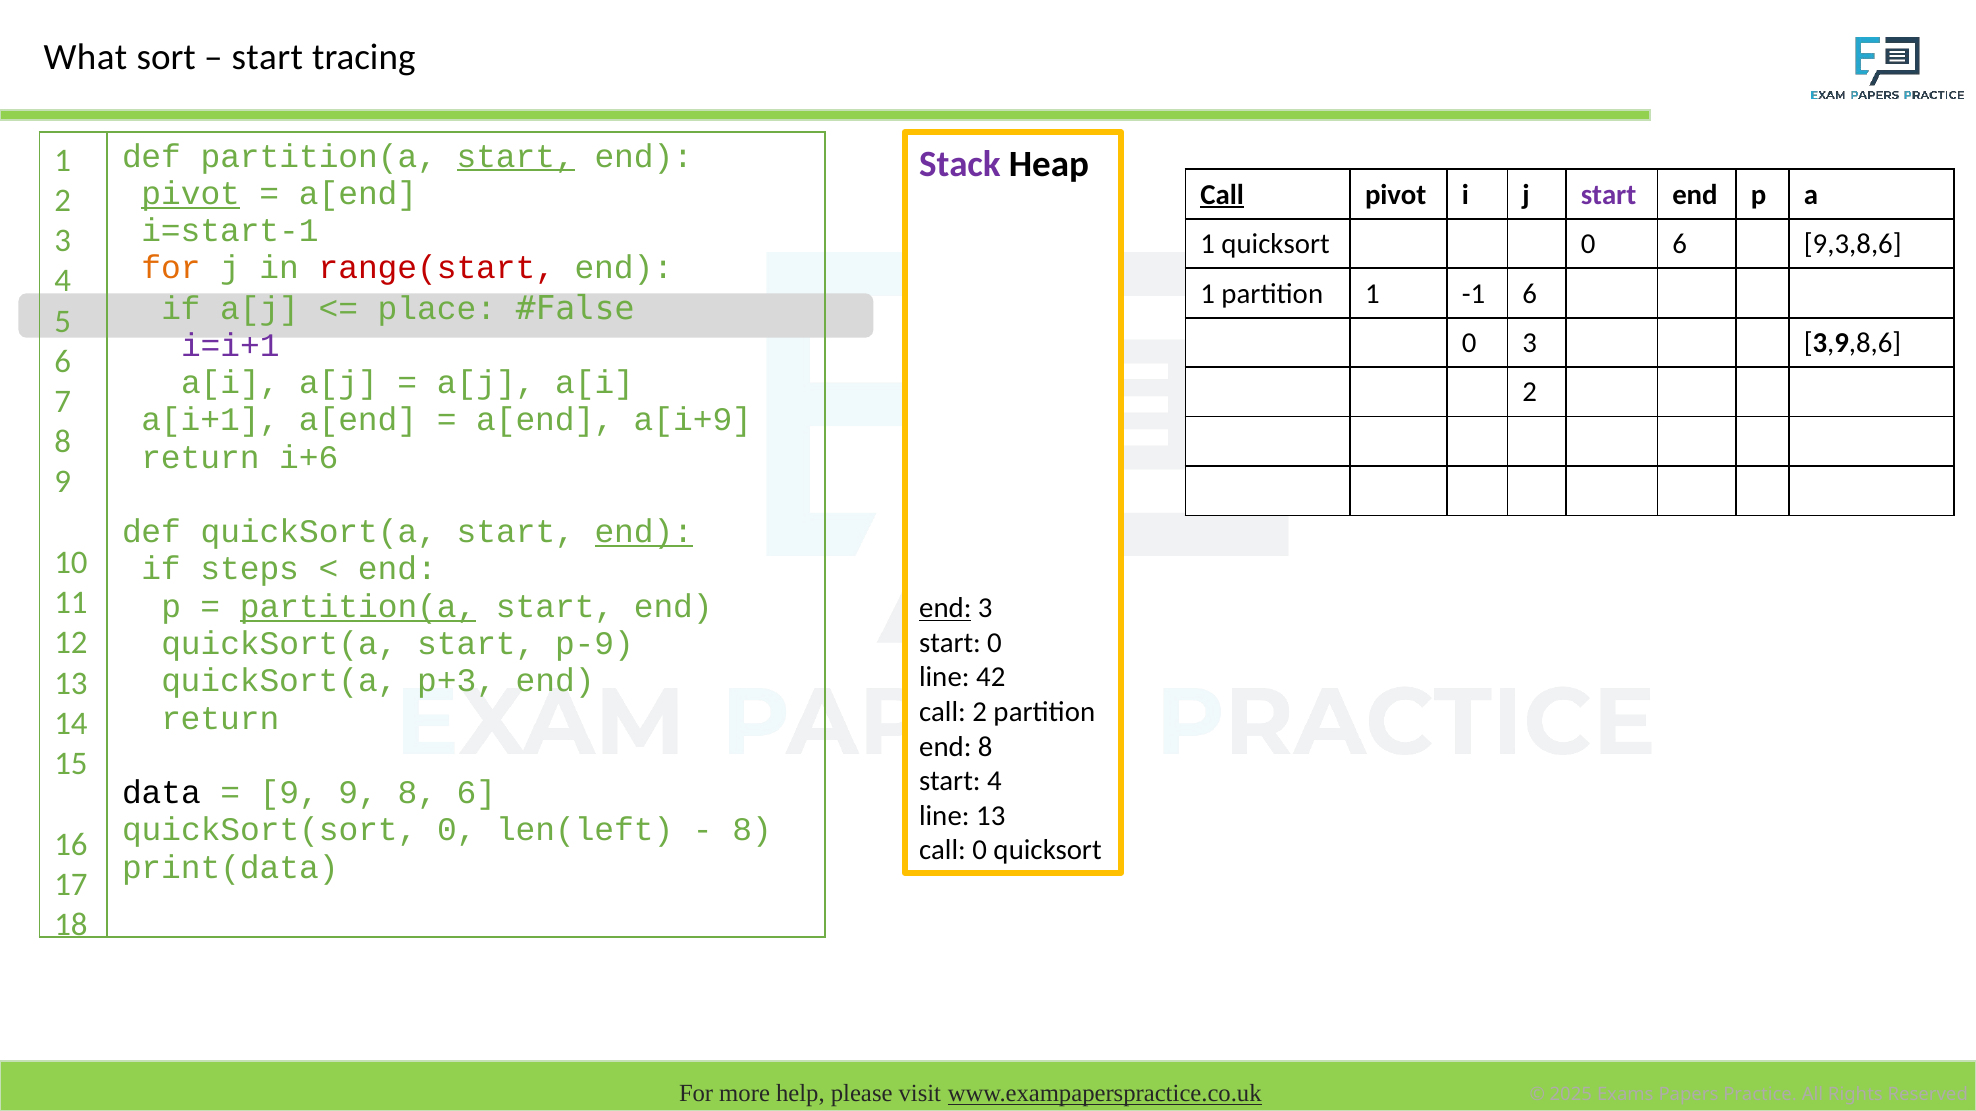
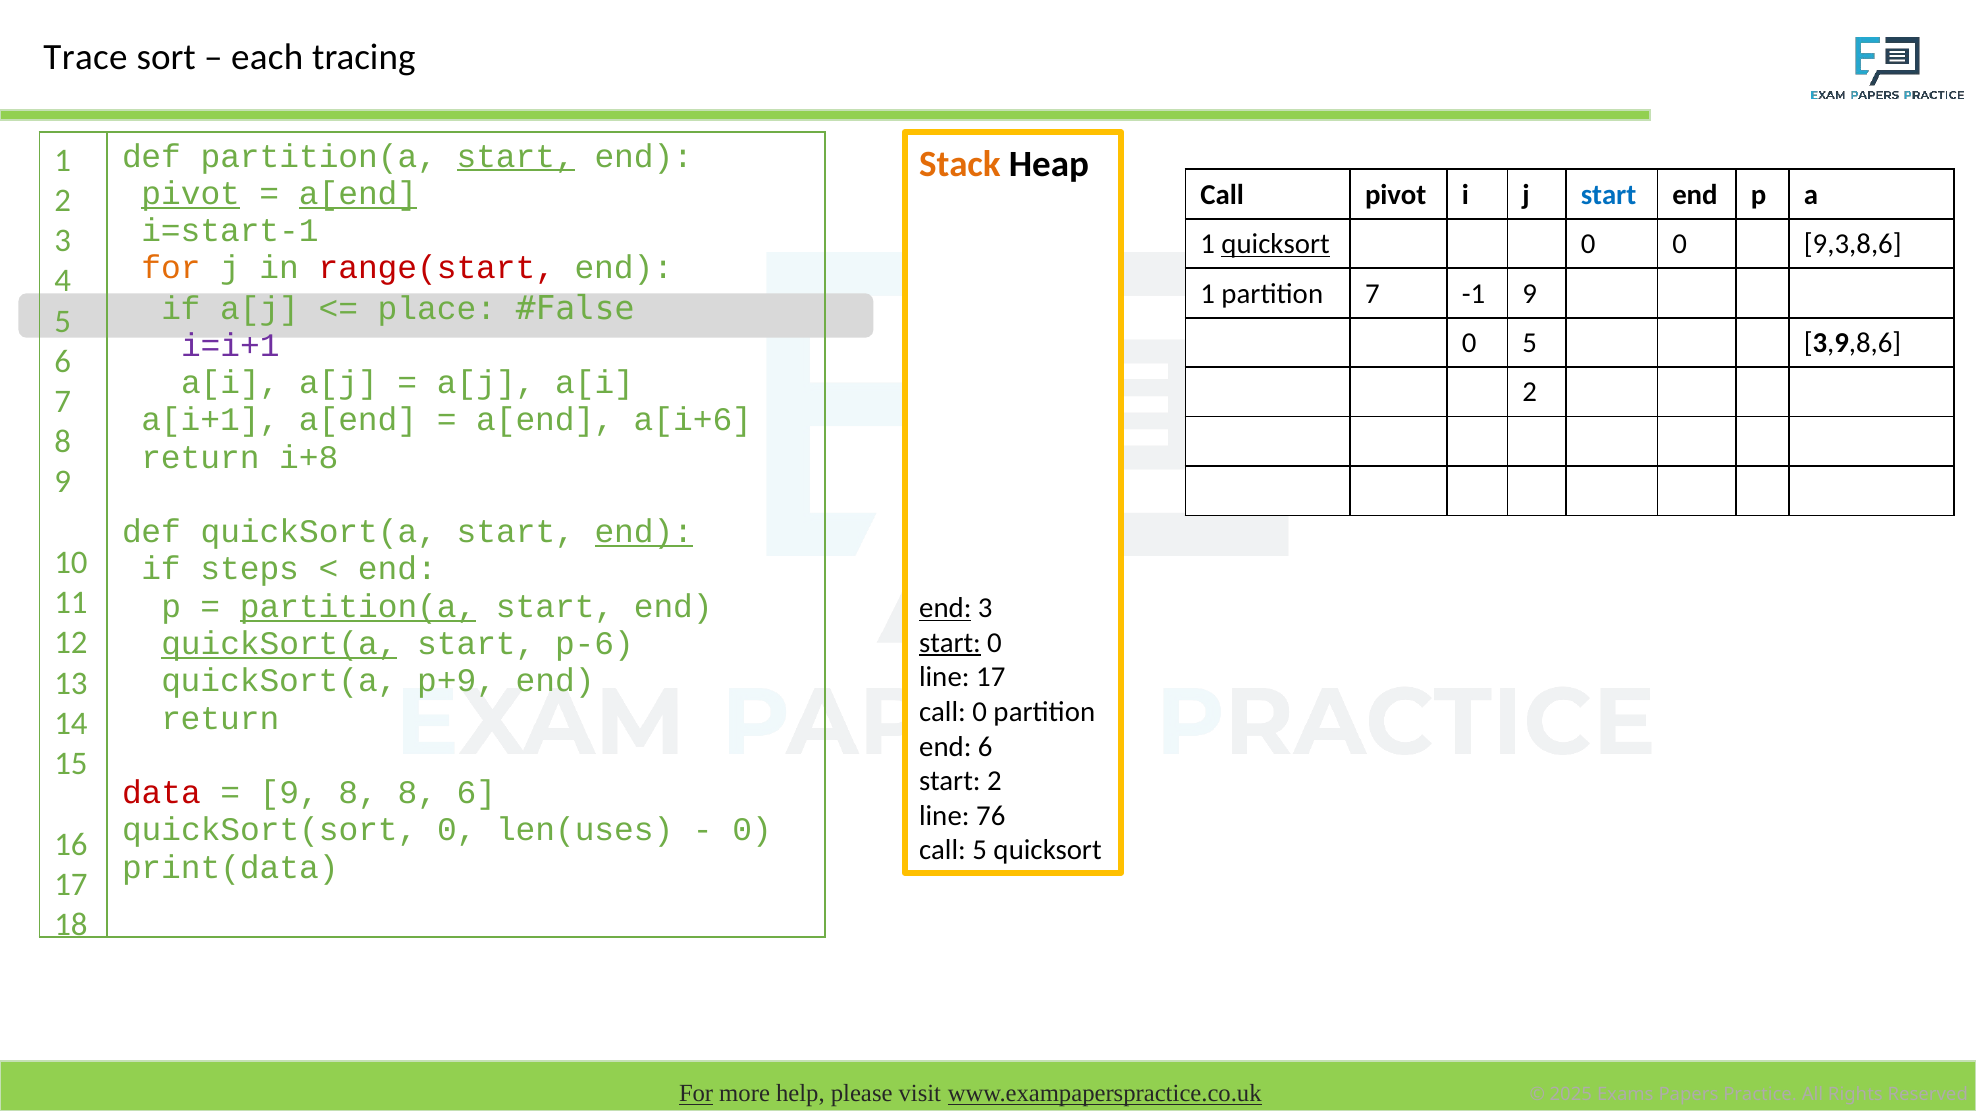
What: What -> Trace (85, 58)
start: start -> each (267, 58)
Stack colour: purple -> orange (960, 164)
a[end underline: none -> present (358, 194)
Call underline: present -> none (1222, 195)
start colour: purple -> blue (1609, 195)
quicksort underline: none -> present (1276, 244)
0 6: 6 -> 0 (1680, 244)
partition 1: 1 -> 7 (1372, 294)
-1 6: 6 -> 9 (1530, 294)
0 3: 3 -> 5 (1530, 343)
a[i+9: a[i+9 -> a[i+6 (693, 420)
i+6: i+6 -> i+8 (309, 458)
start underline: none -> present (950, 643)
quickSort(a underline: none -> present (279, 644)
p-9: p-9 -> p-6 (594, 644)
line 42: 42 -> 17 (991, 678)
p+3: p+3 -> p+9 (457, 681)
call 2: 2 -> 0 (980, 712)
end 8: 8 -> 6 (985, 747)
start 4: 4 -> 2 (994, 781)
data colour: black -> red (161, 793)
9 9: 9 -> 8 (358, 793)
line 13: 13 -> 76 (991, 816)
len(left: len(left -> len(uses (585, 830)
8: 8 -> 0 (752, 830)
call 0: 0 -> 5 (980, 851)
For underline: none -> present (696, 1094)
